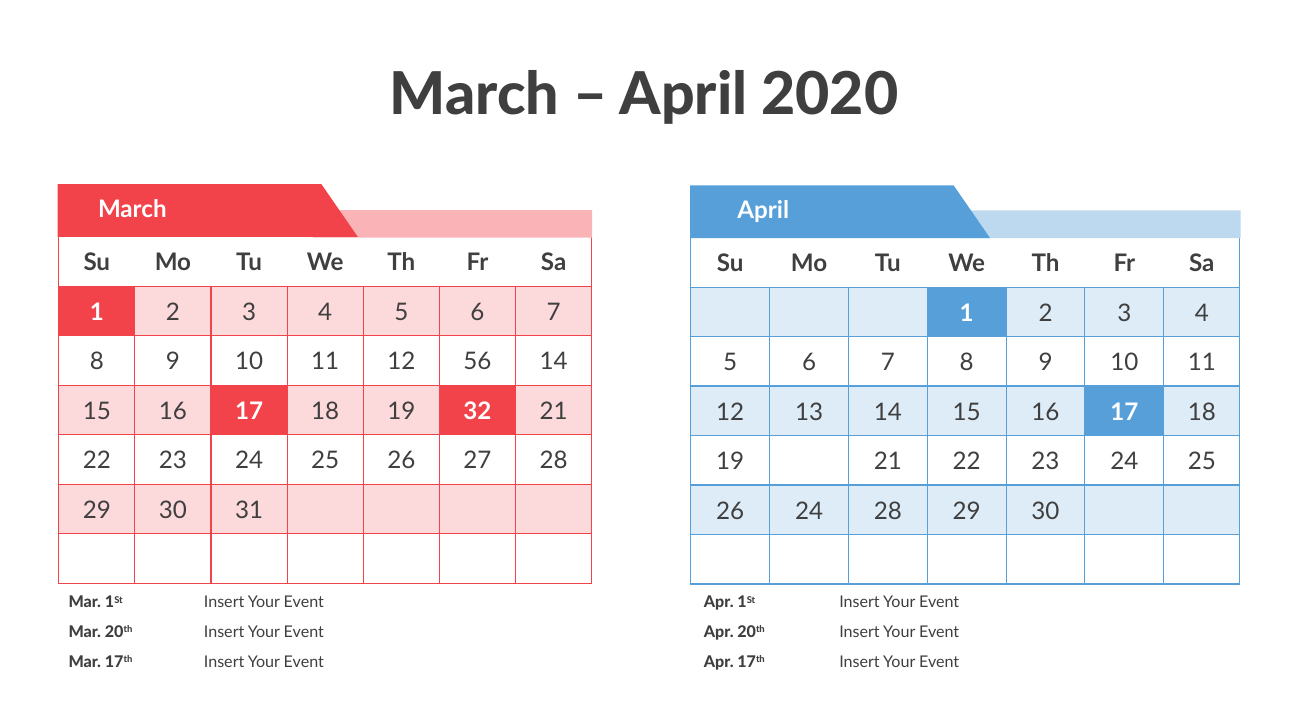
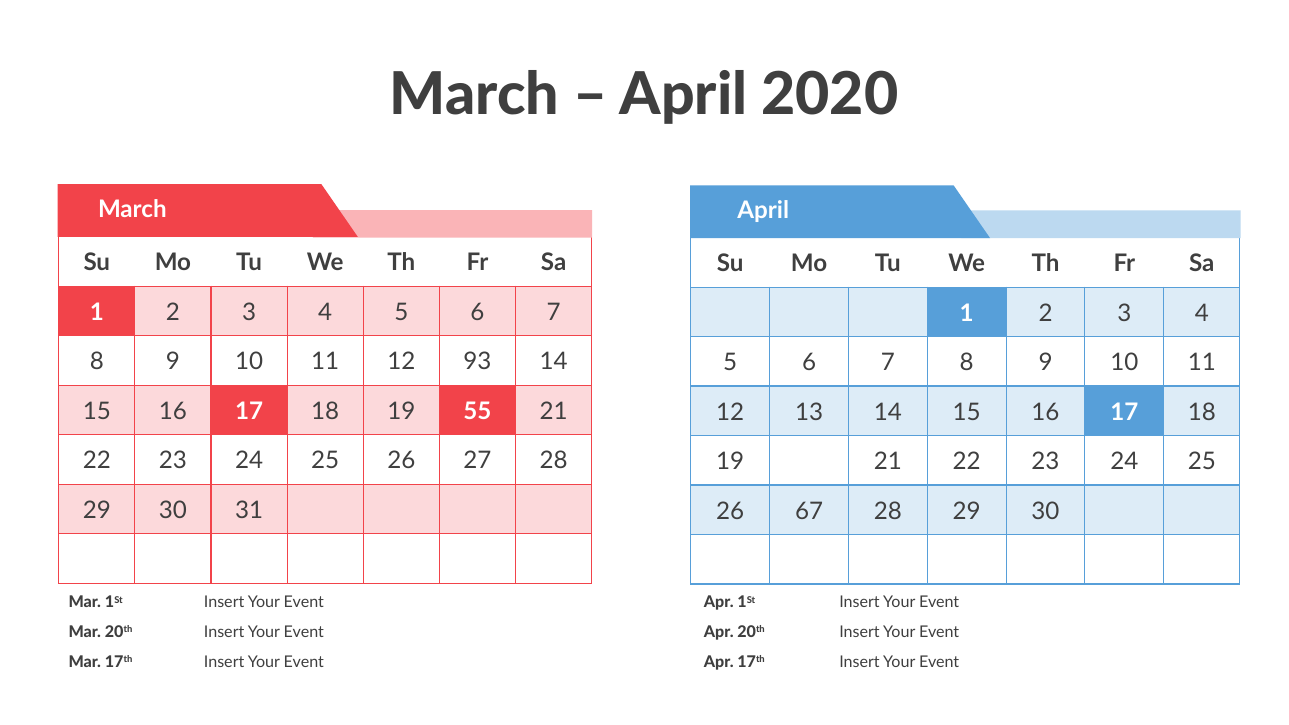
56: 56 -> 93 (477, 362)
32: 32 -> 55 (477, 411)
26 24: 24 -> 67 (809, 511)
